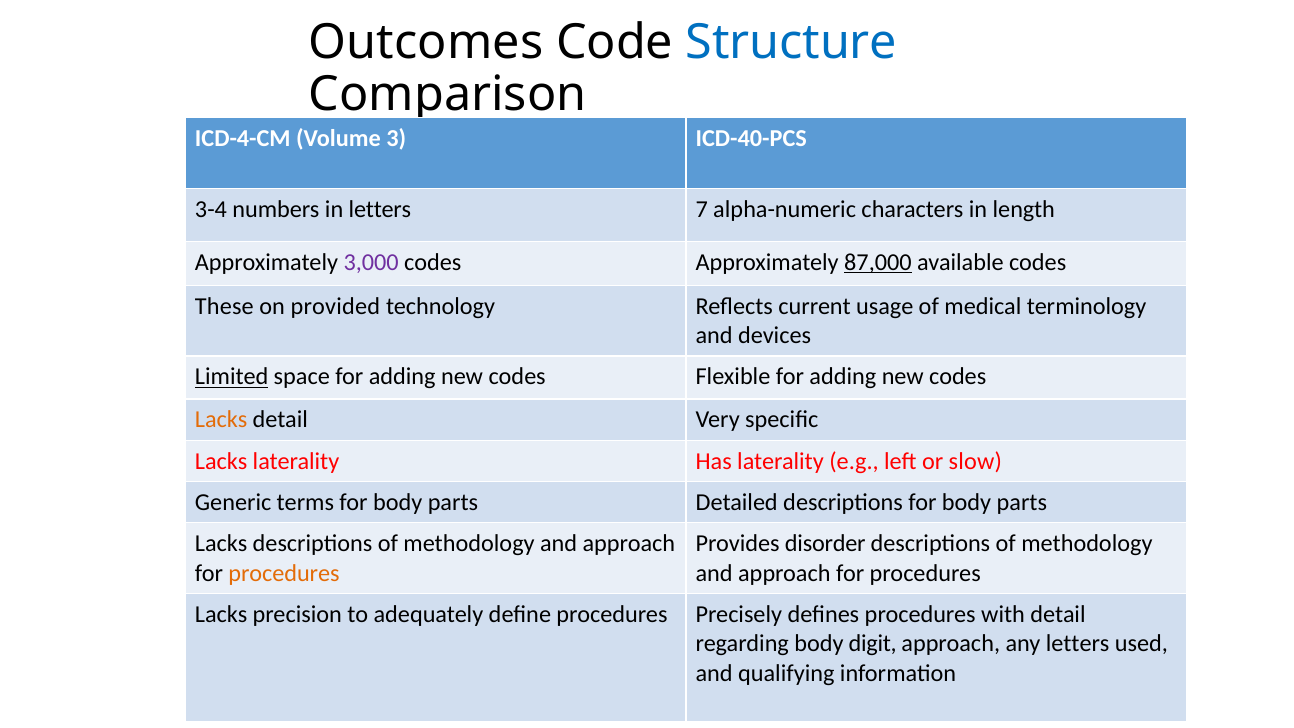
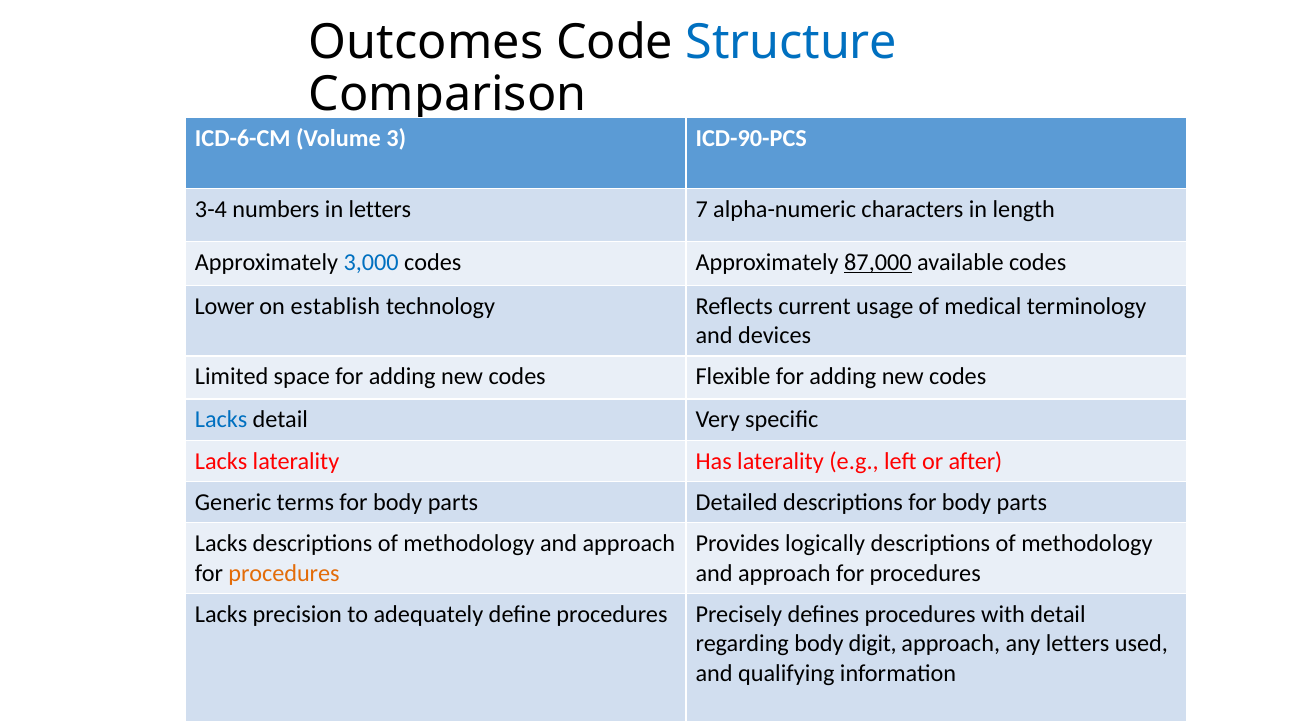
ICD-4-CM: ICD-4-CM -> ICD-6-CM (243, 139)
ICD-40-PCS: ICD-40-PCS -> ICD-90-PCS (751, 139)
3,000 colour: purple -> blue (371, 262)
These: These -> Lower (225, 306)
provided: provided -> establish (335, 306)
Limited underline: present -> none (232, 377)
Lacks colour: orange -> blue (221, 420)
slow: slow -> after (975, 461)
disorder: disorder -> logically (825, 543)
